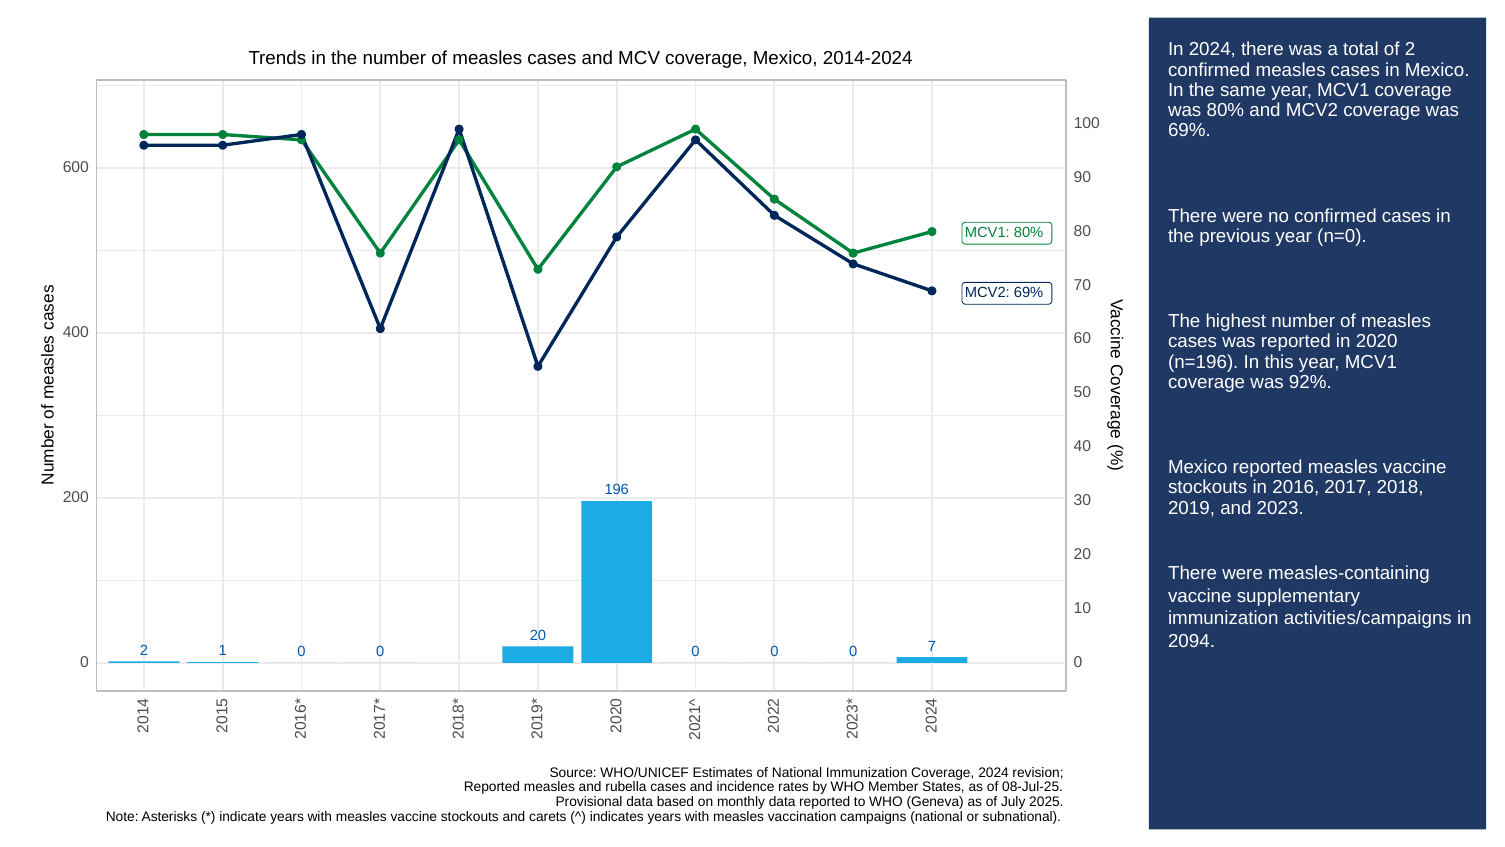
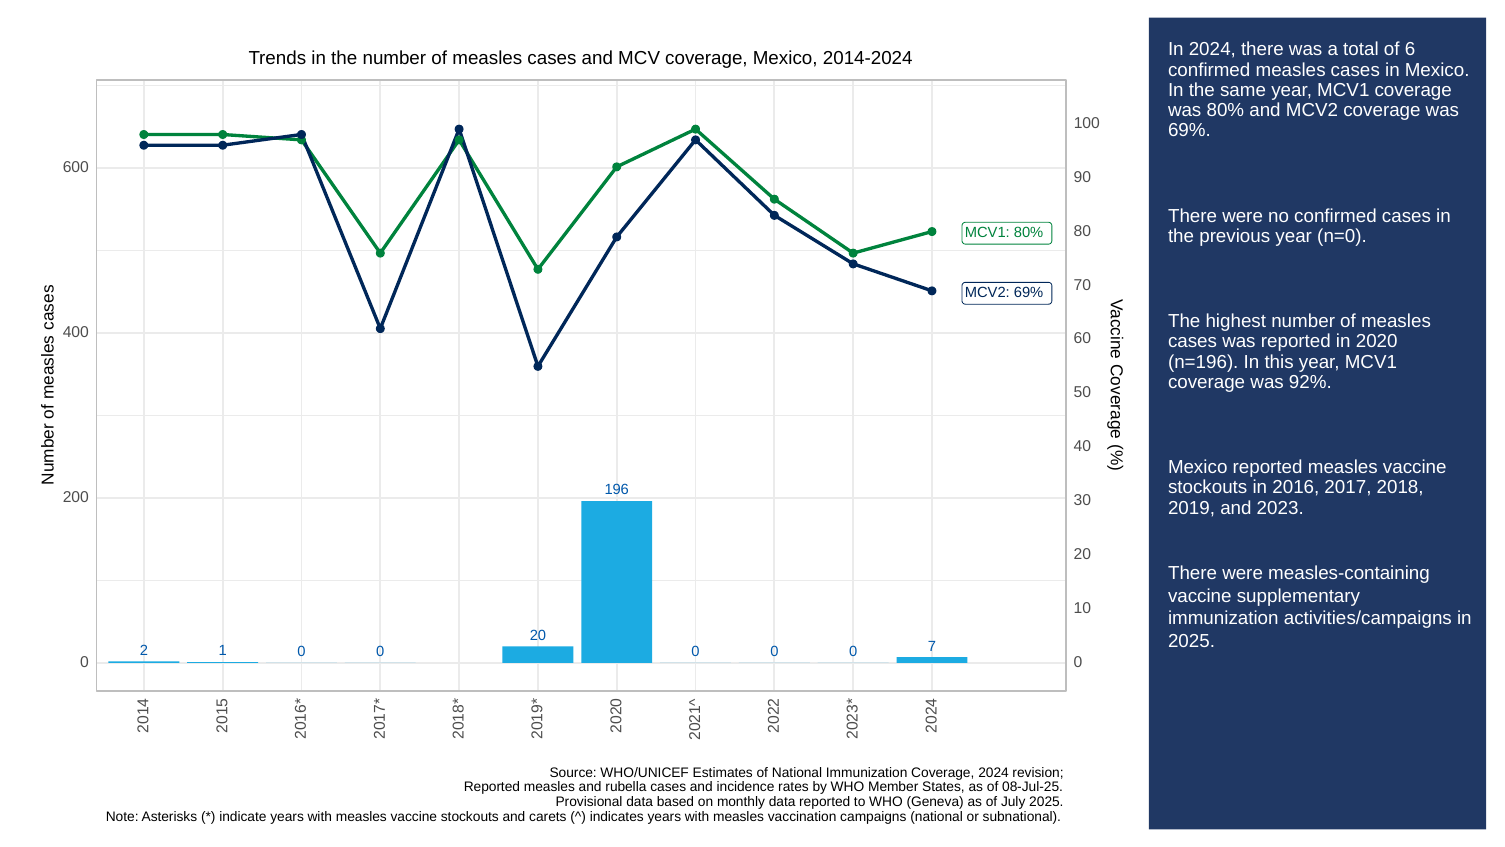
of 2: 2 -> 6 (1410, 49)
2094: 2094 -> 2025 (1192, 641)
